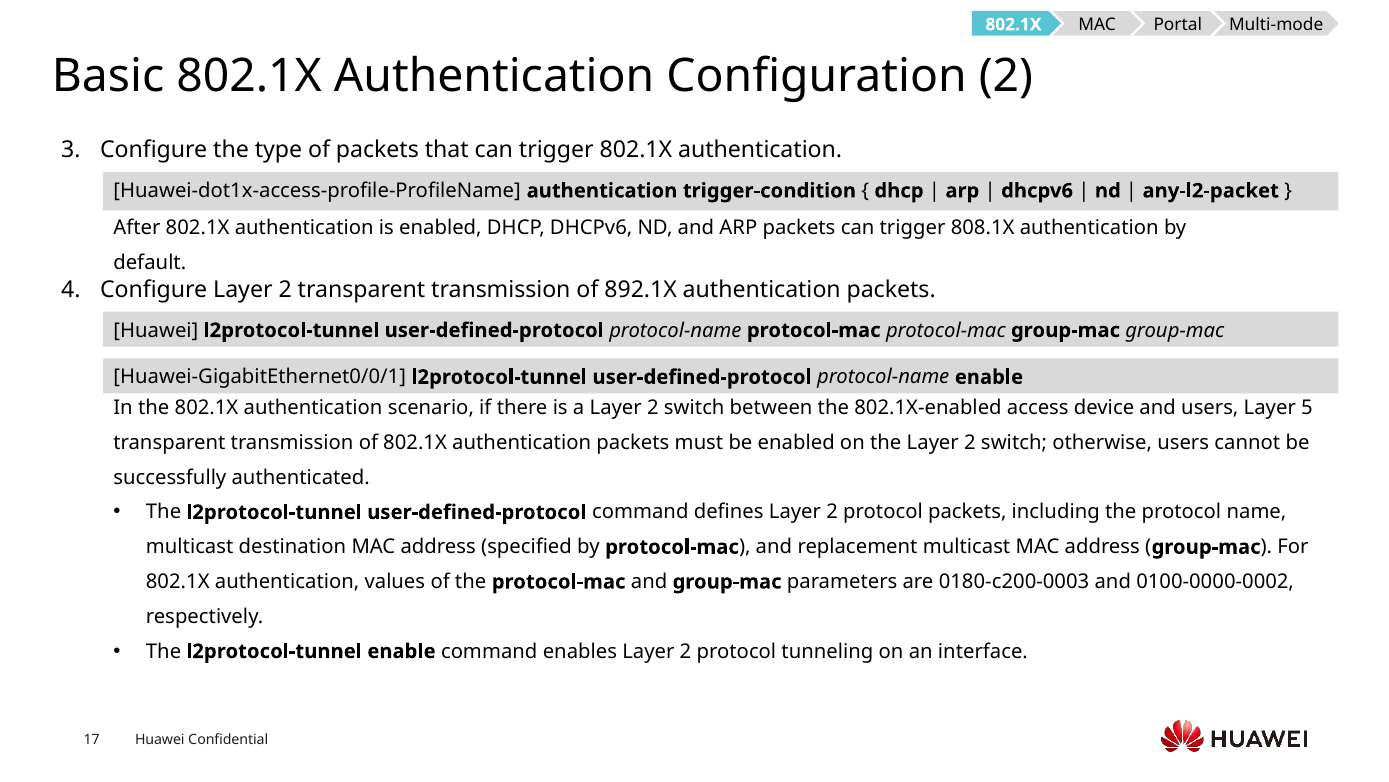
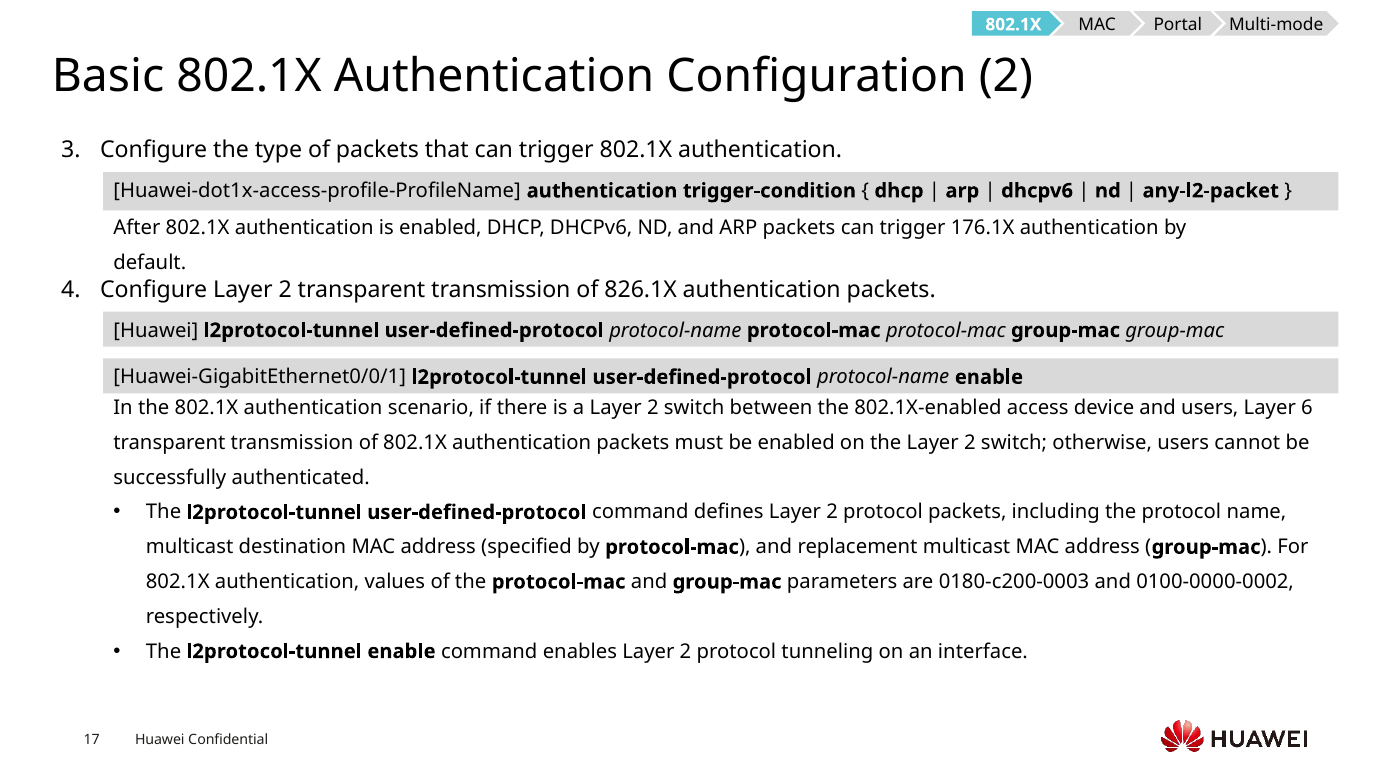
808.1X: 808.1X -> 176.1X (983, 228)
892.1X: 892.1X -> 826.1X (641, 290)
5: 5 -> 6 (1307, 408)
